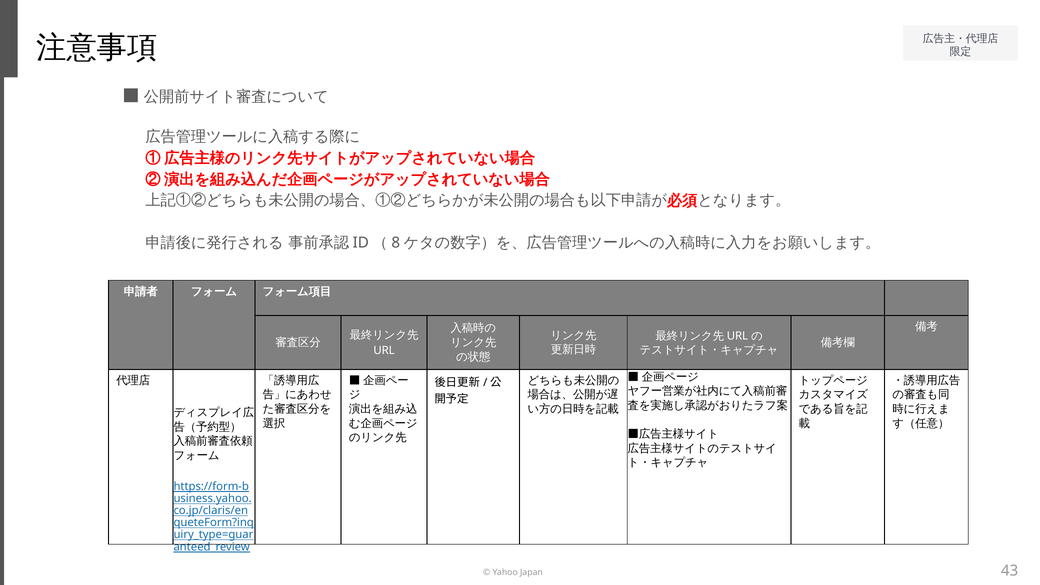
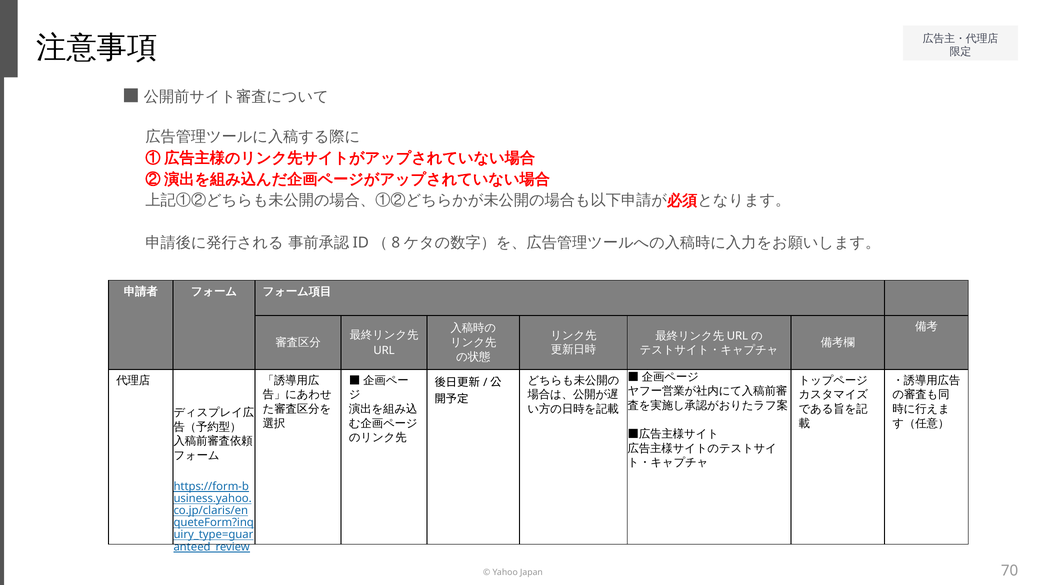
43: 43 -> 70 (1010, 571)
